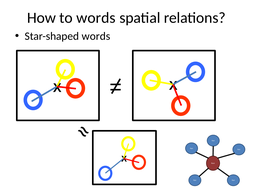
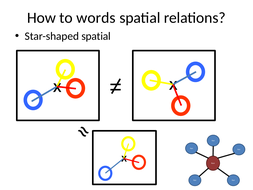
Star-shaped words: words -> spatial (96, 36)
